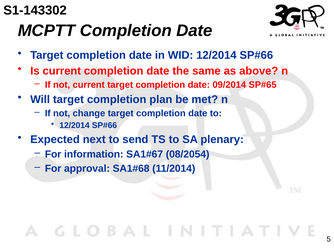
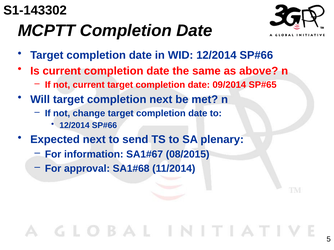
completion plan: plan -> next (161, 100)
08/2054: 08/2054 -> 08/2015 (188, 155)
